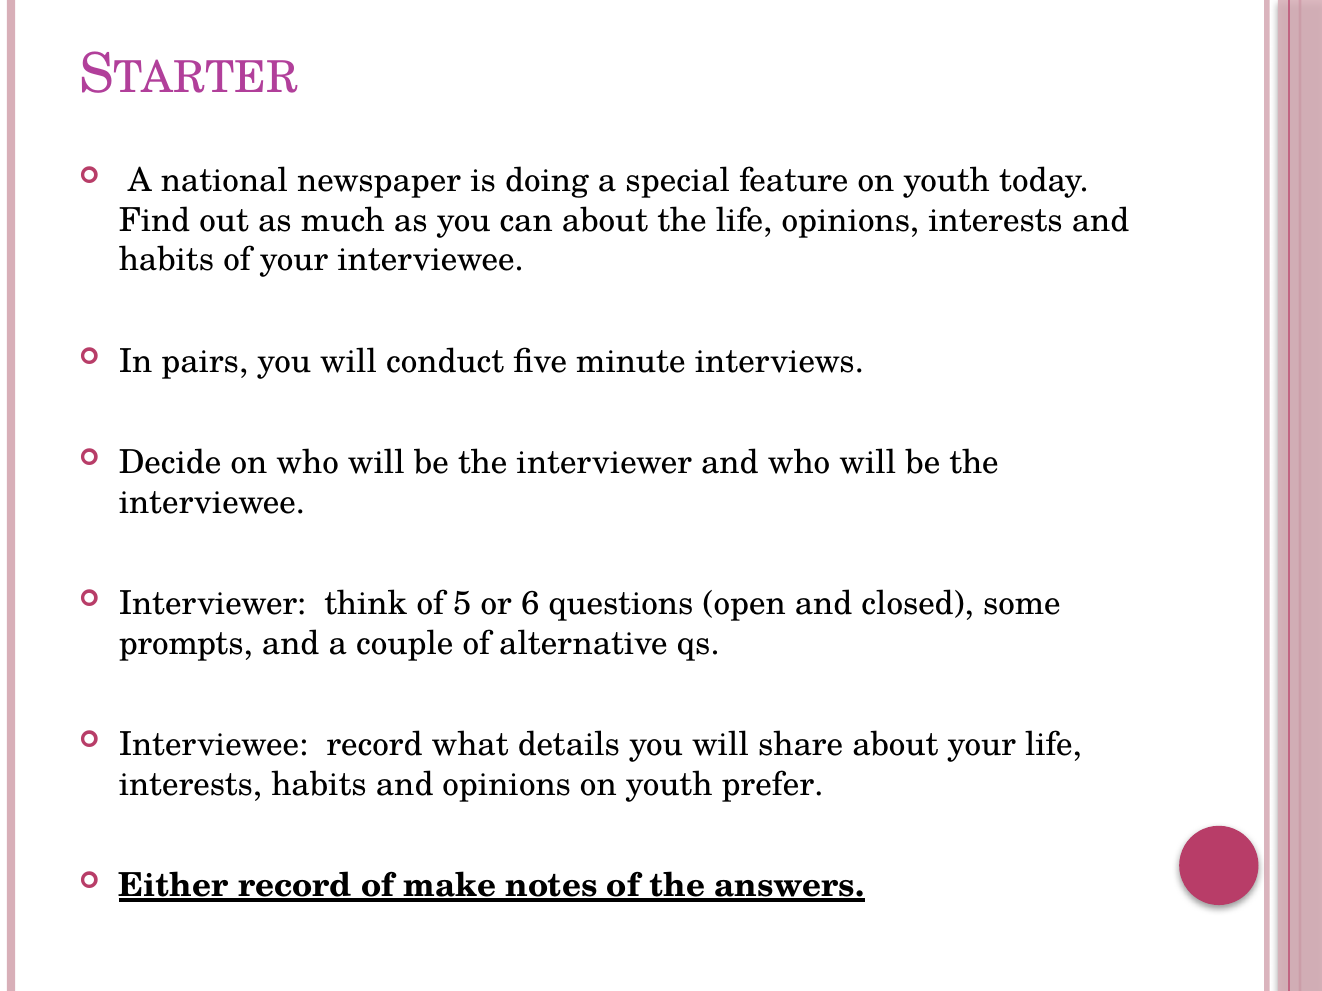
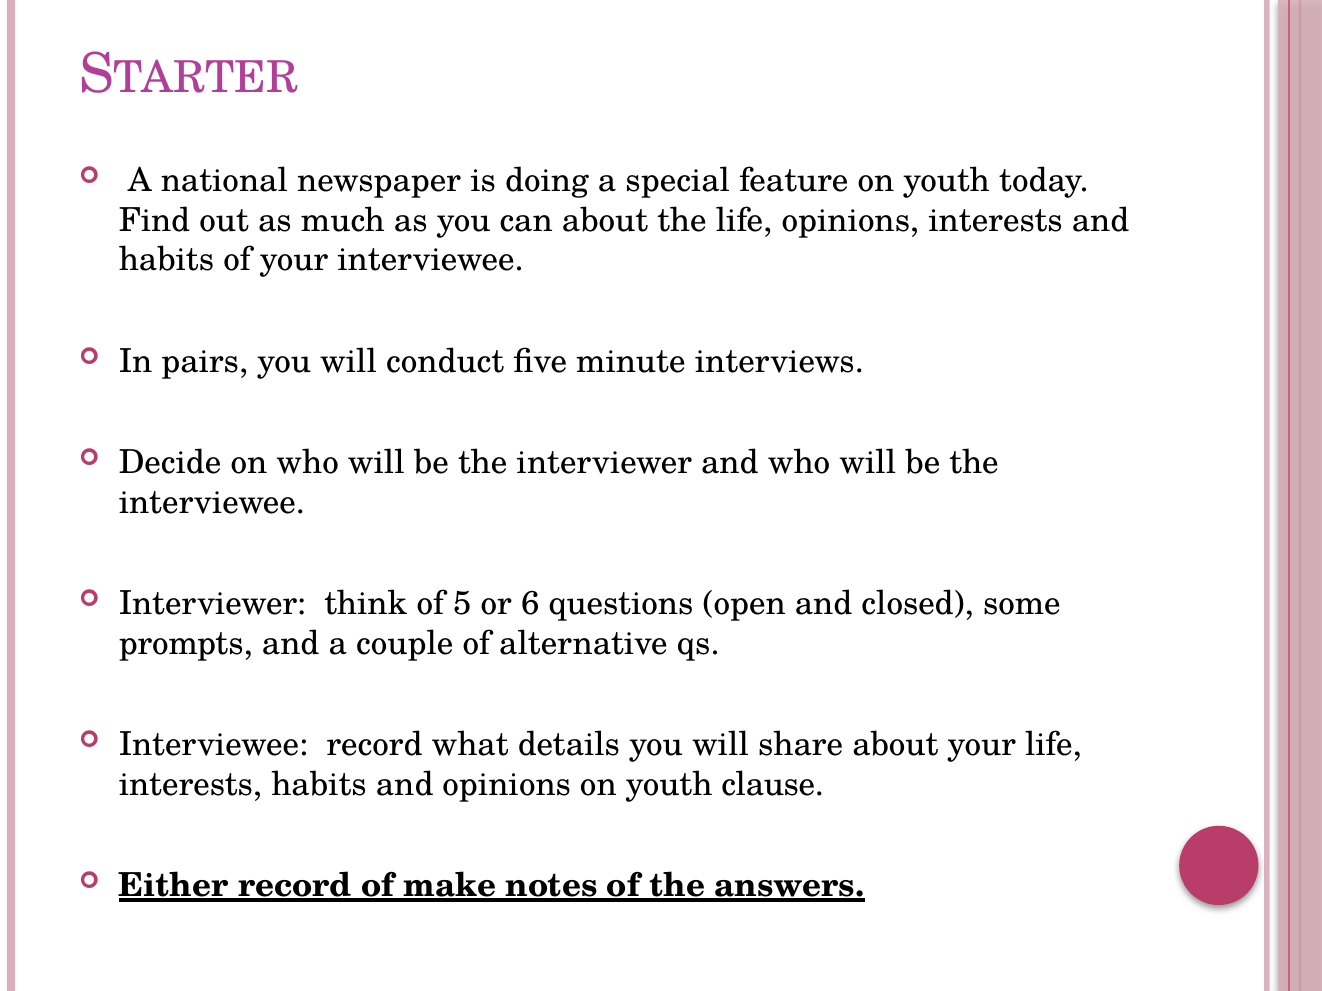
prefer: prefer -> clause (773, 785)
